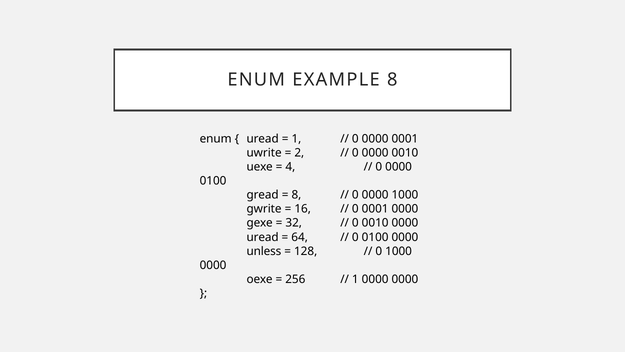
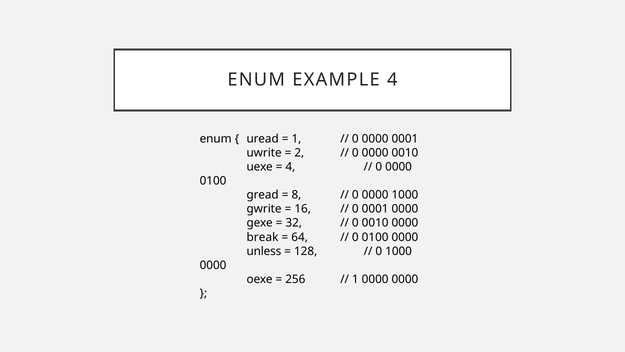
EXAMPLE 8: 8 -> 4 (392, 80)
uread: uread -> break (262, 237)
